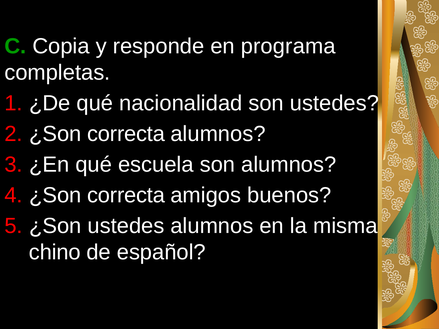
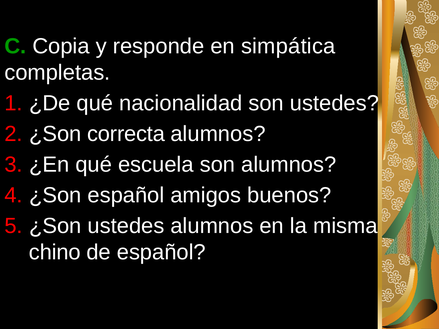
programa: programa -> simpática (288, 46)
correcta: correcta -> español (126, 195)
